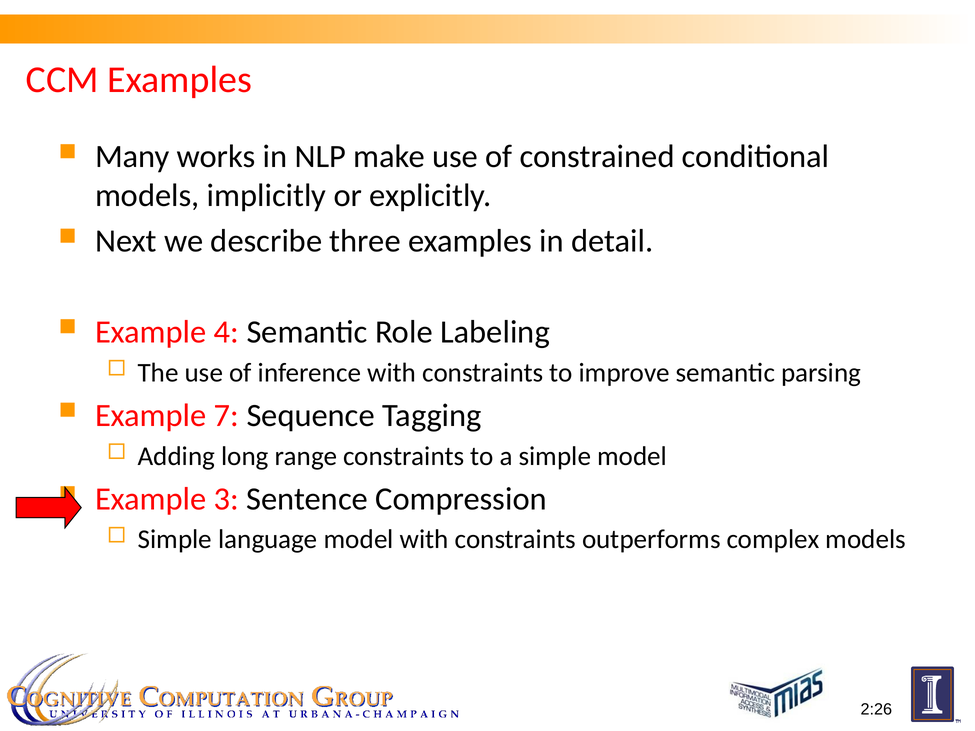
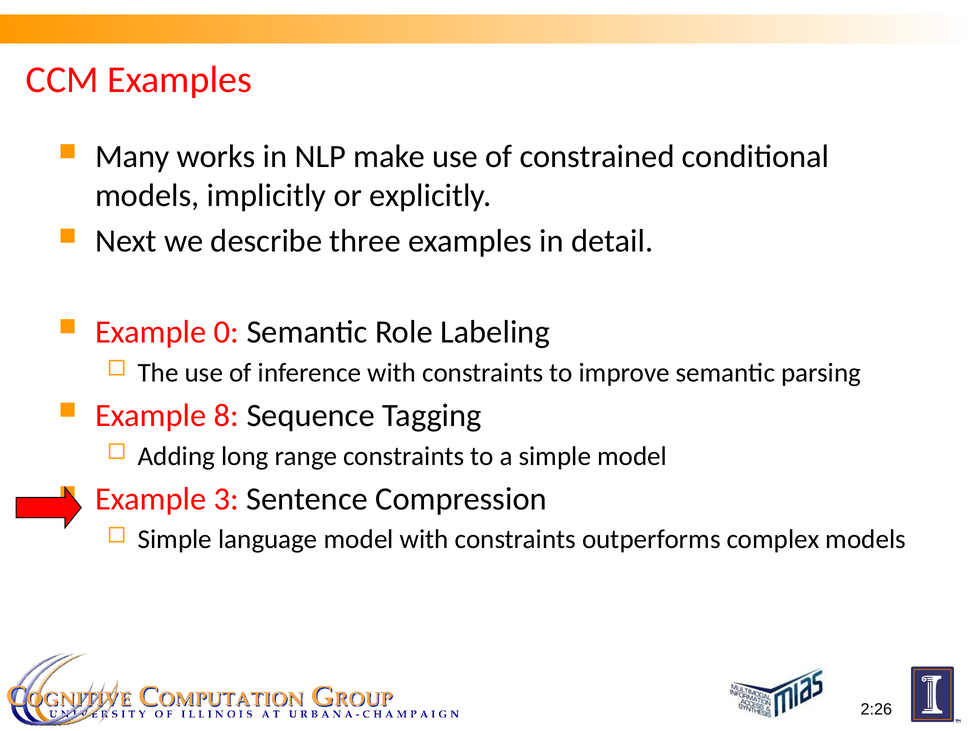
4: 4 -> 0 (226, 332)
7: 7 -> 8 (226, 416)
